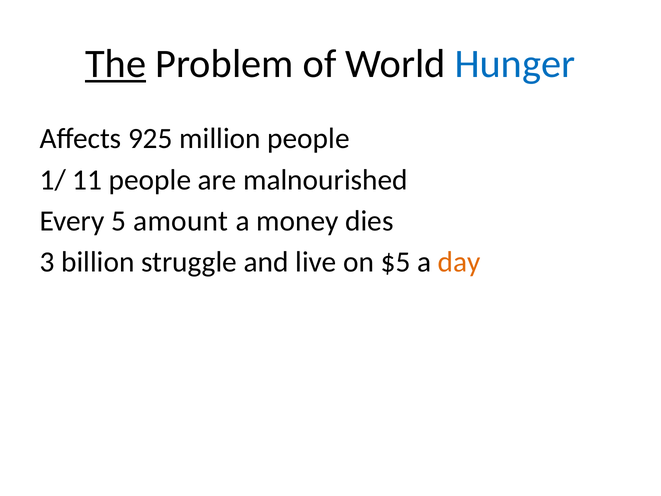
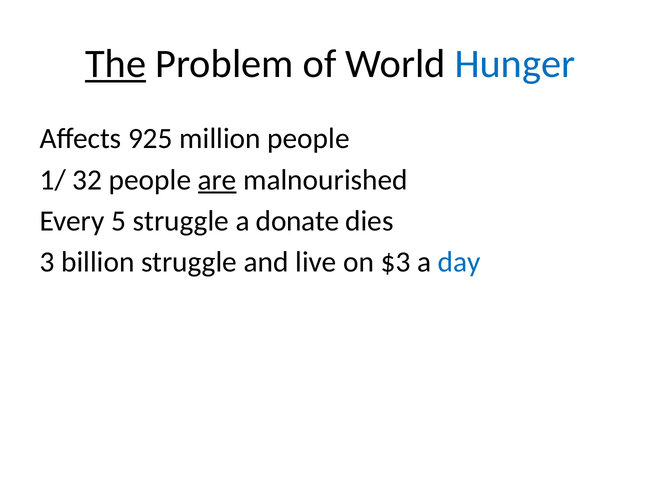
11: 11 -> 32 (87, 180)
are underline: none -> present (217, 180)
5 amount: amount -> struggle (181, 221)
money: money -> donate (298, 221)
$5: $5 -> $3 (396, 262)
day colour: orange -> blue (459, 262)
